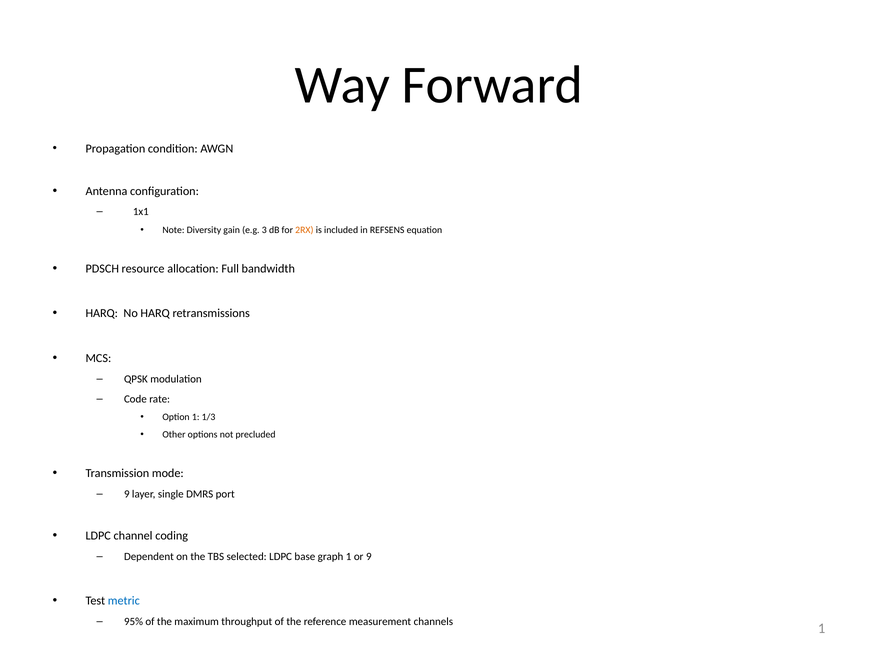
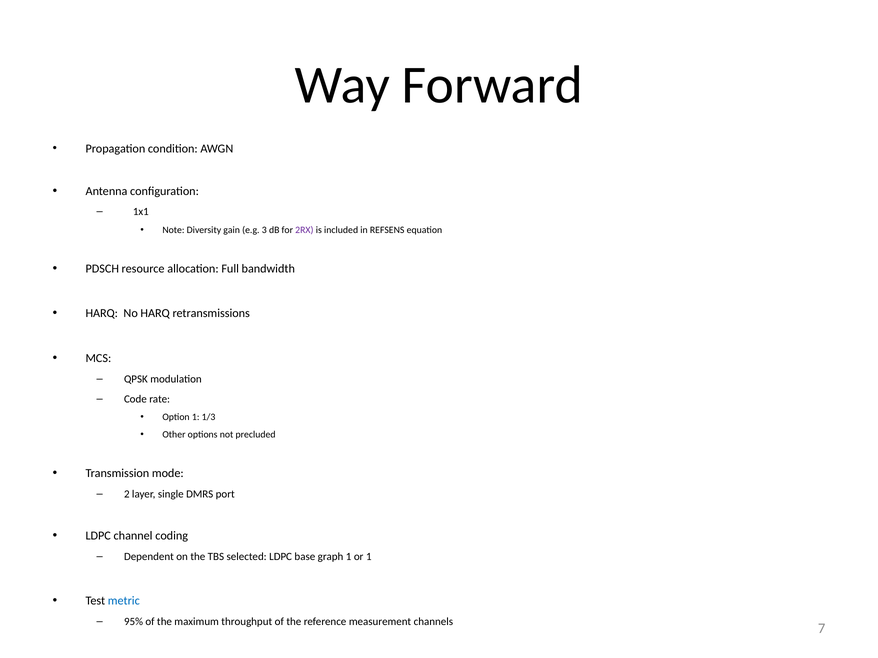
2RX colour: orange -> purple (304, 230)
9: 9 -> 2 (127, 494)
or 9: 9 -> 1 (369, 557)
channels 1: 1 -> 7 (822, 629)
